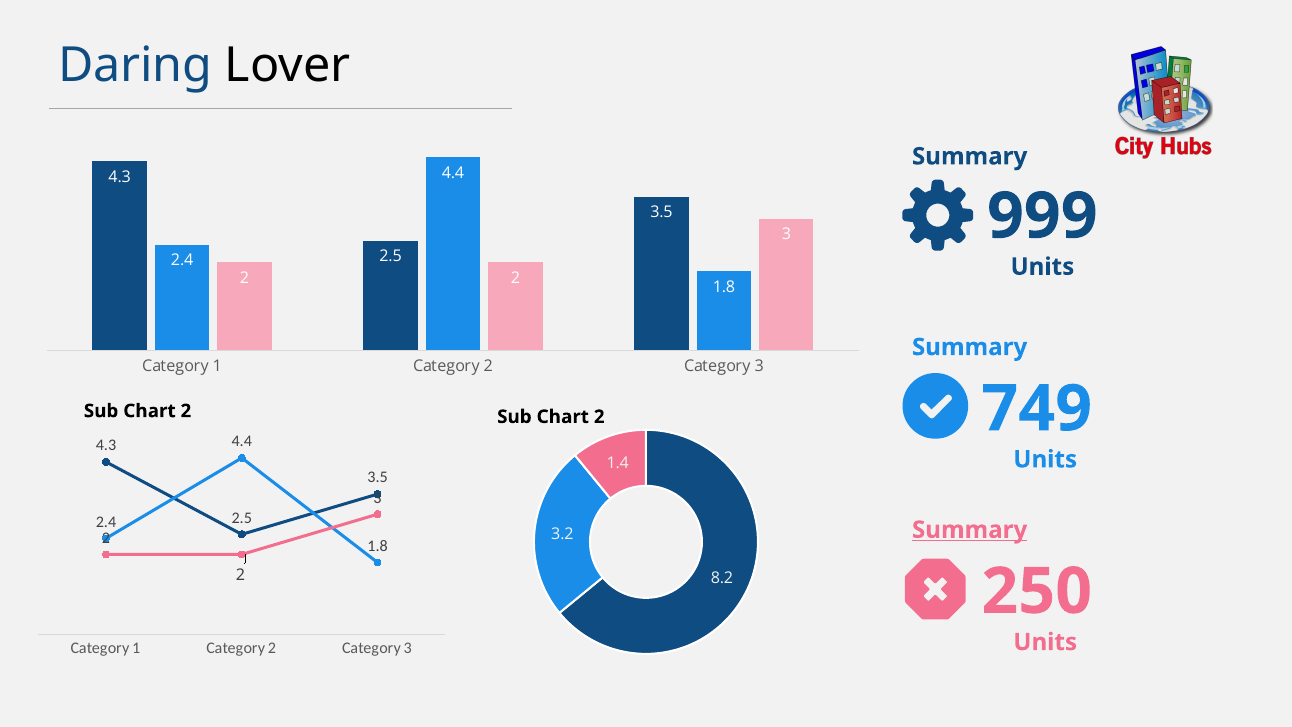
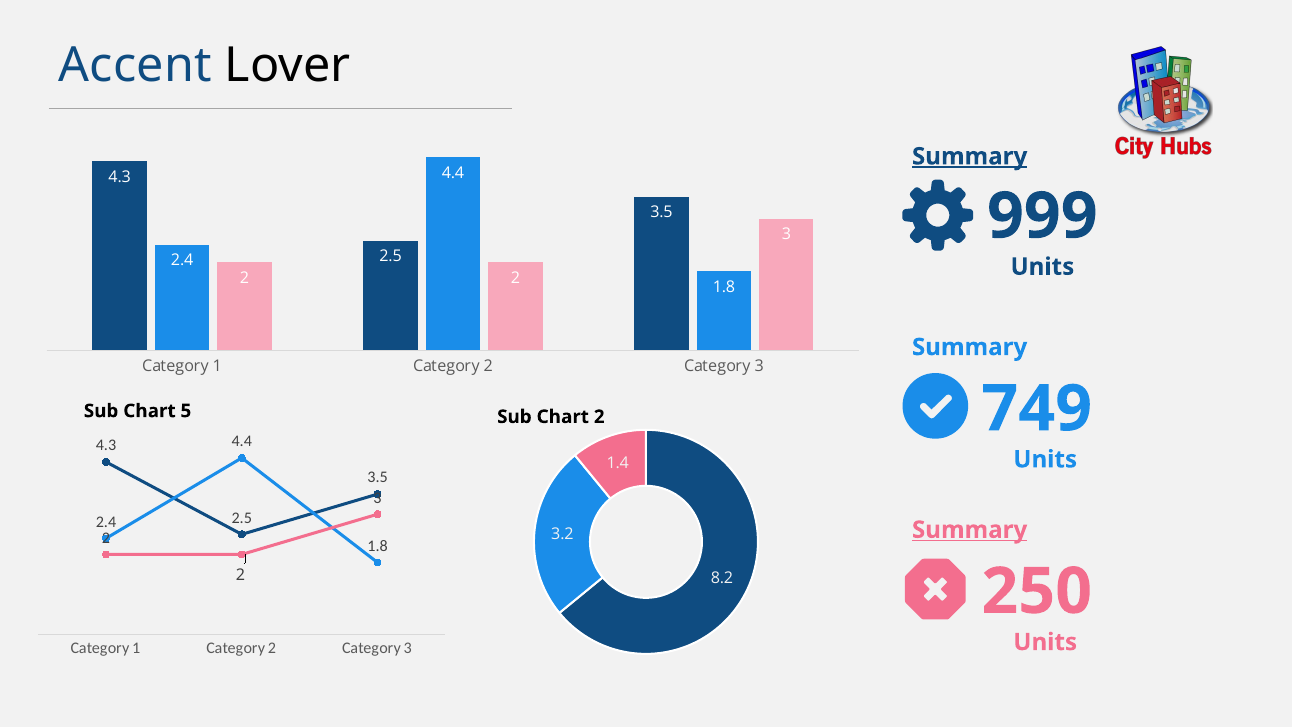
Daring: Daring -> Accent (135, 66)
Summary underline: none -> present (970, 156)
2: 2 -> 5 (186, 411)
